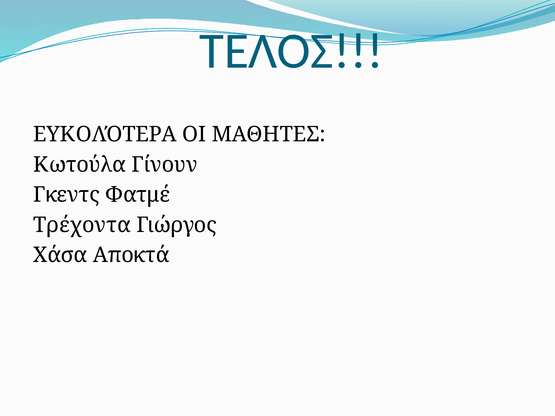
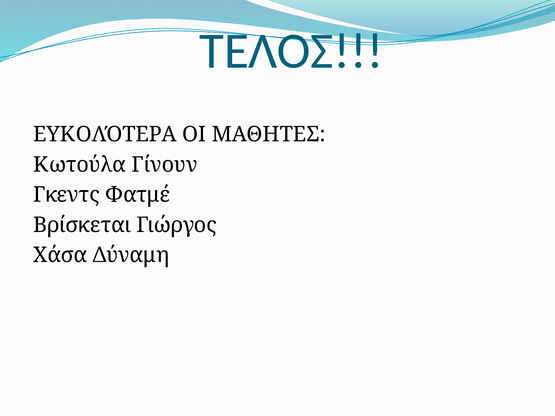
Τρέχοντα: Τρέχοντα -> Βρίσκεται (82, 225)
Αποκτά: Αποκτά -> Δύναμη (131, 255)
